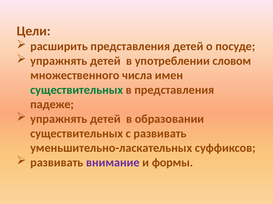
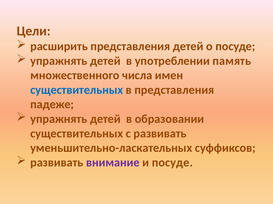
словом: словом -> память (232, 61)
существительных colour: green -> blue (77, 90)
и формы: формы -> посуде (172, 163)
